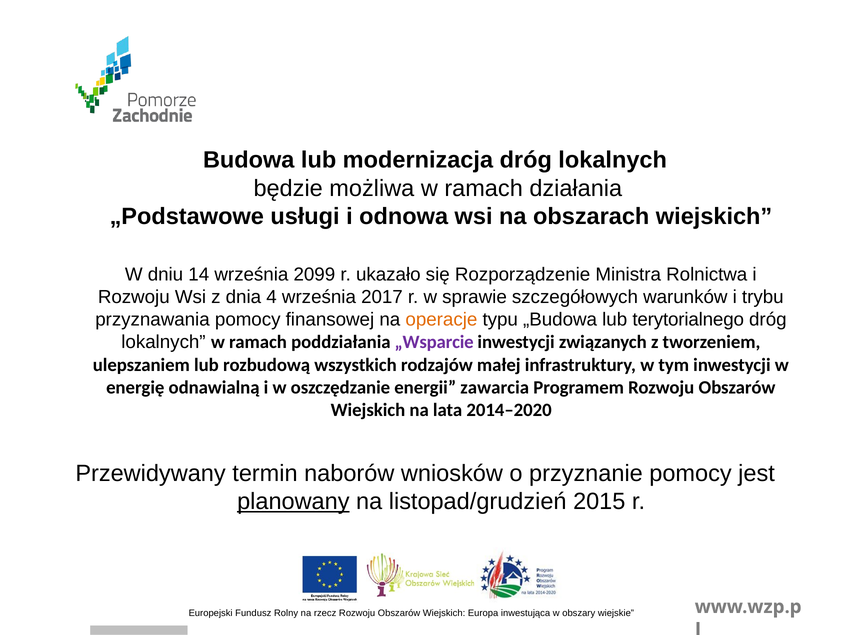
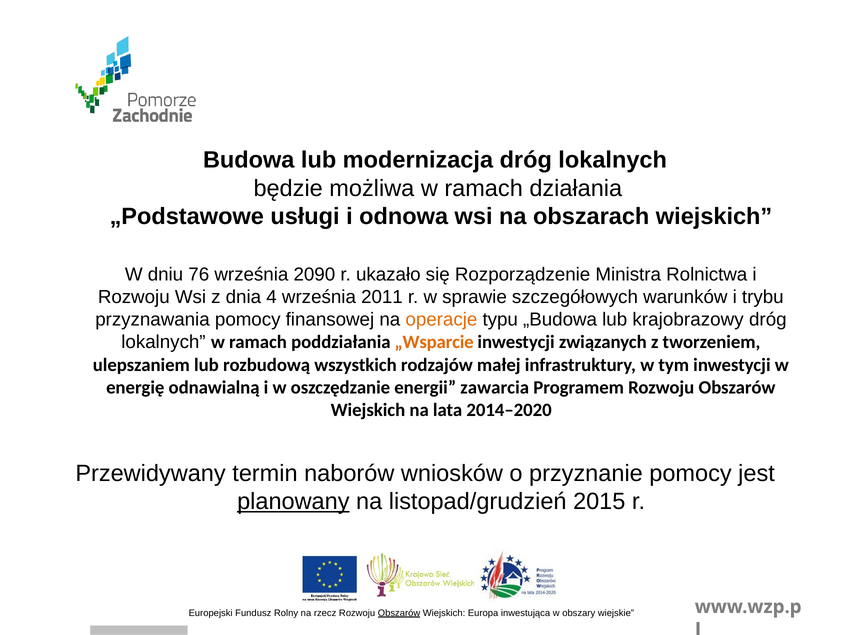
14: 14 -> 76 (199, 274)
2099: 2099 -> 2090 (314, 274)
2017: 2017 -> 2011 (382, 297)
terytorialnego: terytorialnego -> krajobrazowy (688, 319)
„Wsparcie colour: purple -> orange (434, 342)
Obszarów underline: none -> present (399, 612)
